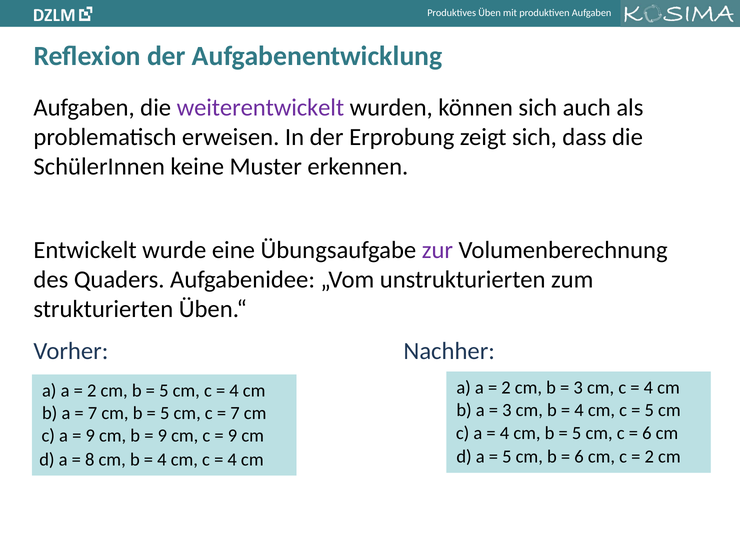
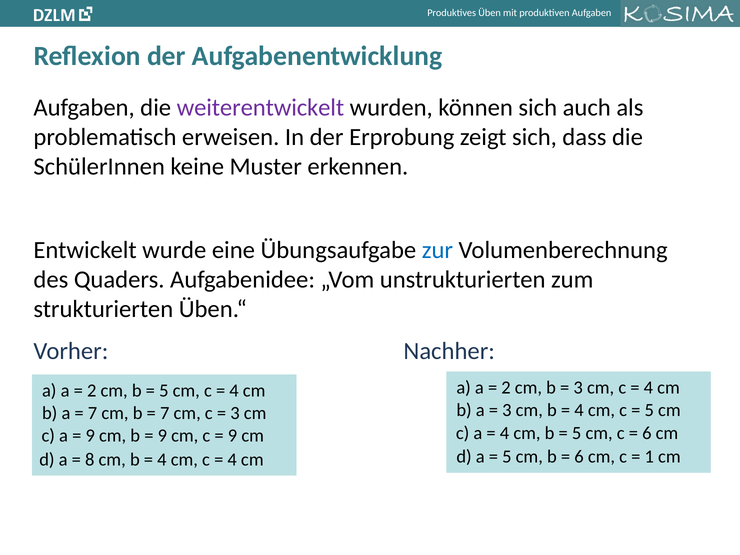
zur colour: purple -> blue (437, 250)
5: 5 -> 7 (165, 413)
7: 7 -> 3 (235, 413)
2: 2 -> 1 (649, 457)
